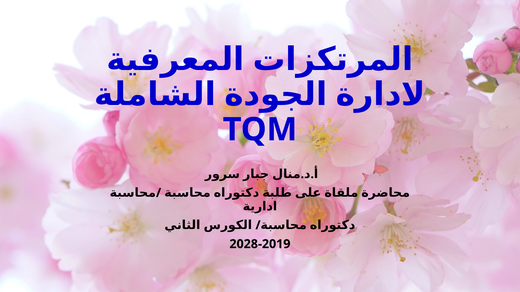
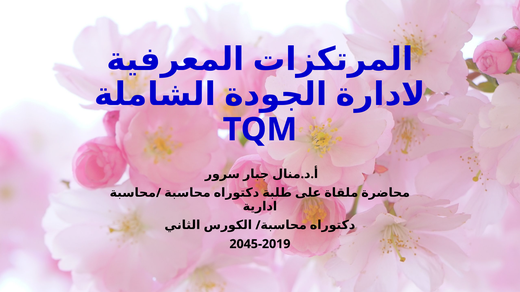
2028-2019: 2028-2019 -> 2045-2019 (260, 244)
